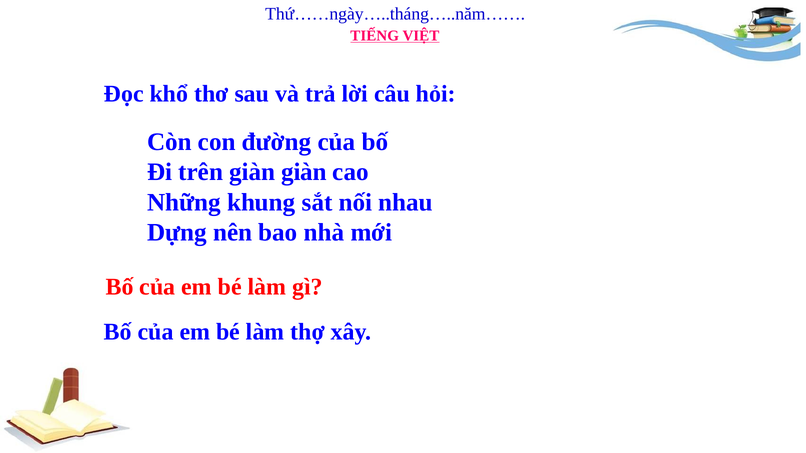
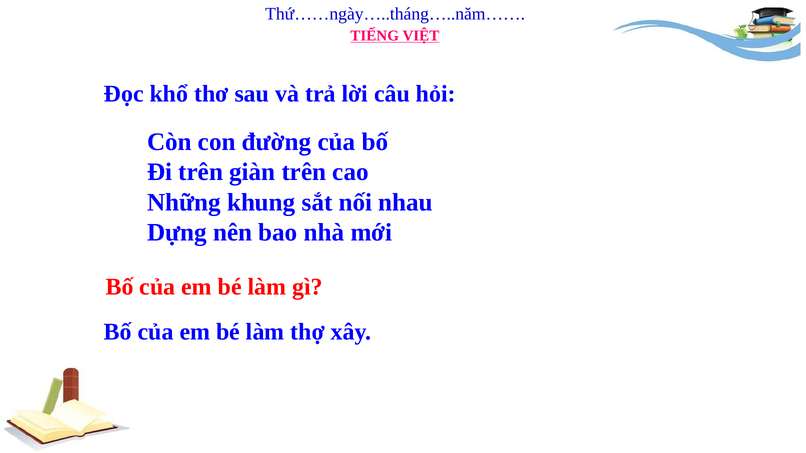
giàn giàn: giàn -> trên (304, 172)
